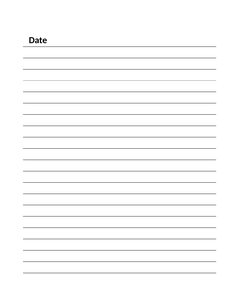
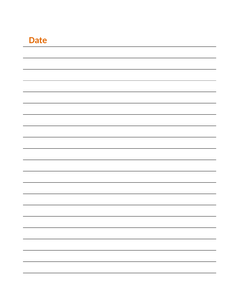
Date colour: black -> orange (38, 40)
